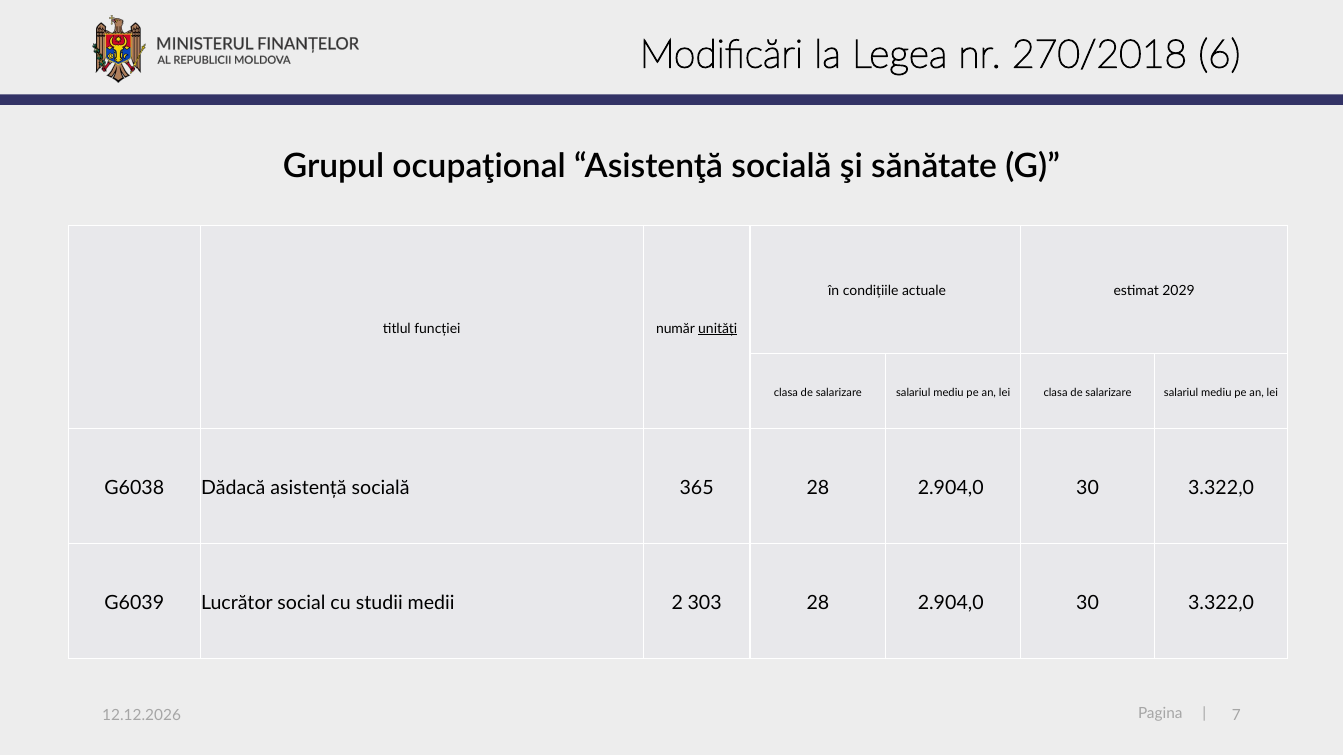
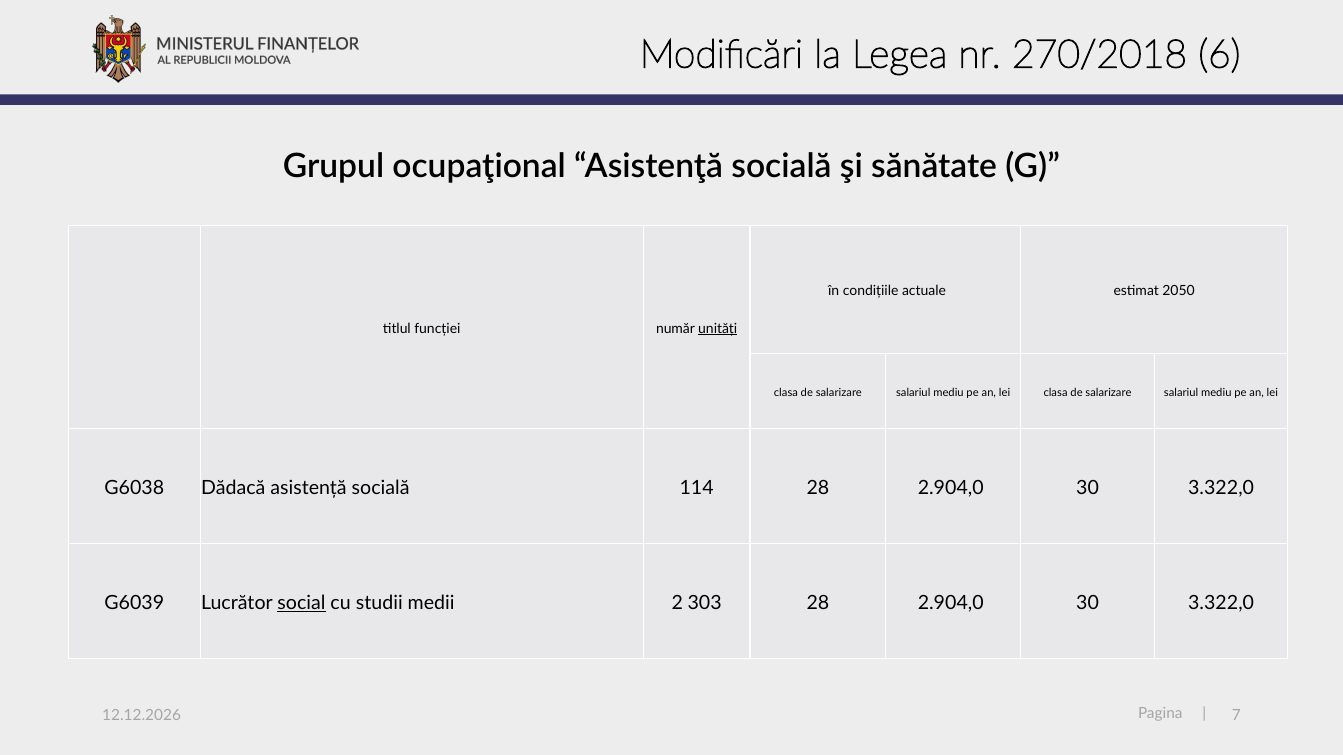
2029: 2029 -> 2050 (1179, 291)
365: 365 -> 114 (697, 488)
social underline: none -> present (301, 603)
